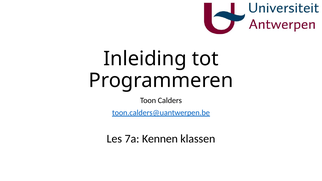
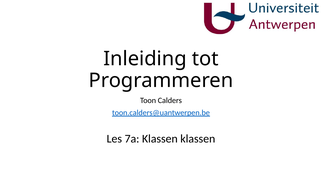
7a Kennen: Kennen -> Klassen (160, 139)
